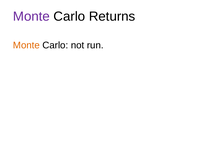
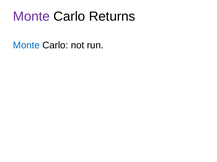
Monte colour: orange -> blue (26, 46)
